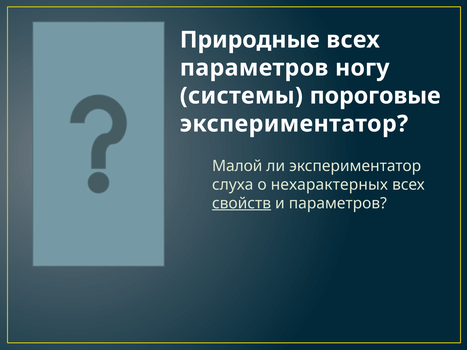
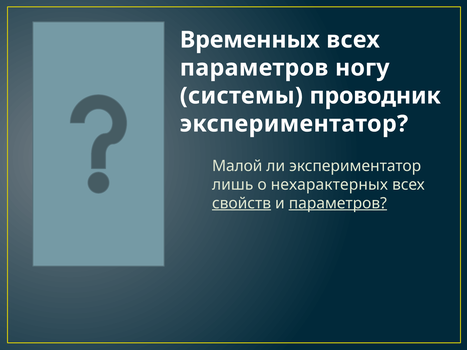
Природные: Природные -> Временных (250, 40)
пороговые: пороговые -> проводник (375, 96)
слуха: слуха -> лишь (233, 185)
параметров underline: none -> present (338, 203)
